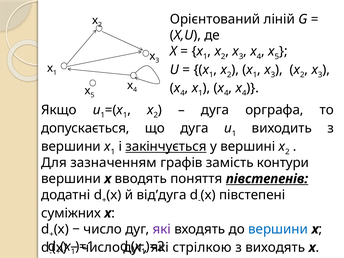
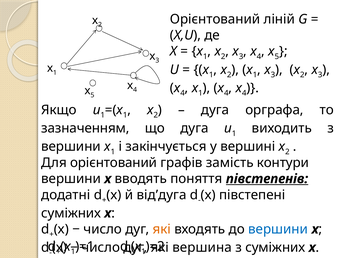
допускається: допускається -> зазначенням (85, 128)
закінчується underline: present -> none (166, 147)
Для зазначенням: зазначенням -> орієнтований (114, 163)
які colour: purple -> orange (162, 229)
стрілкою: стрілкою -> вершина (202, 247)
з виходять: виходять -> суміжних (275, 247)
